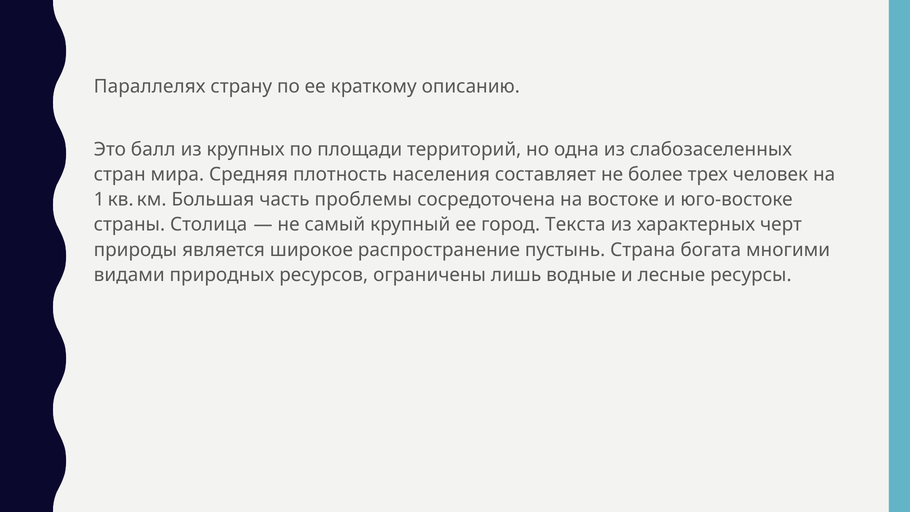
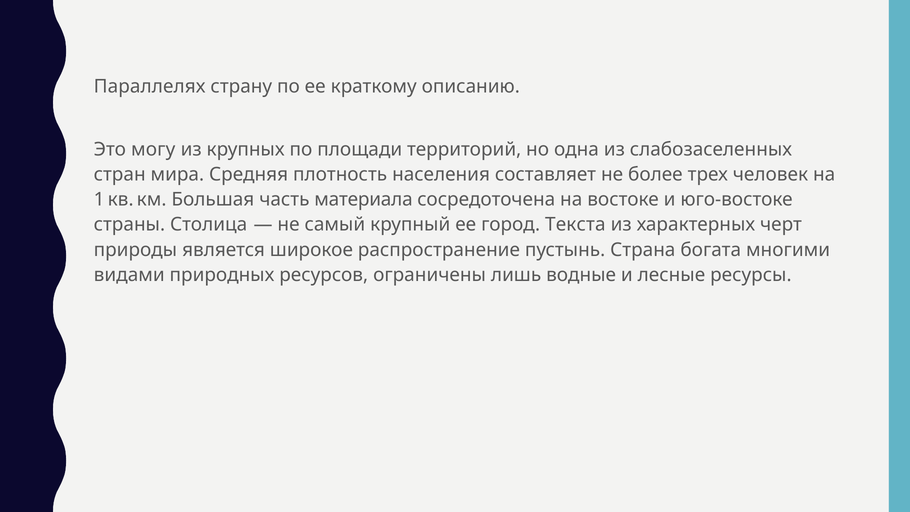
балл: балл -> могу (153, 150)
проблемы: проблемы -> материала (364, 200)
